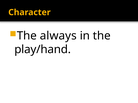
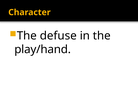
always: always -> defuse (58, 36)
